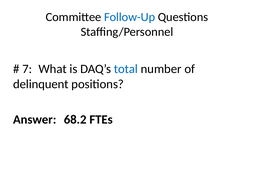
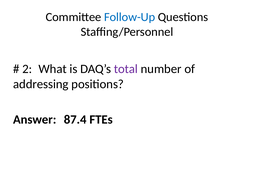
7: 7 -> 2 (27, 69)
total colour: blue -> purple (126, 69)
delinquent: delinquent -> addressing (41, 84)
68.2: 68.2 -> 87.4 (75, 120)
